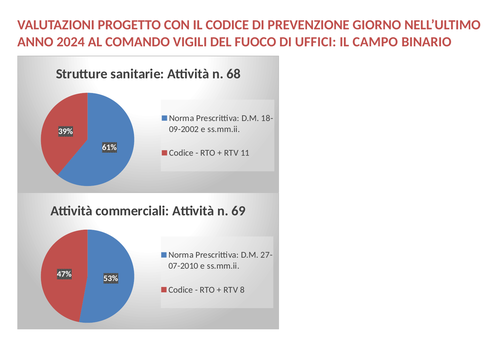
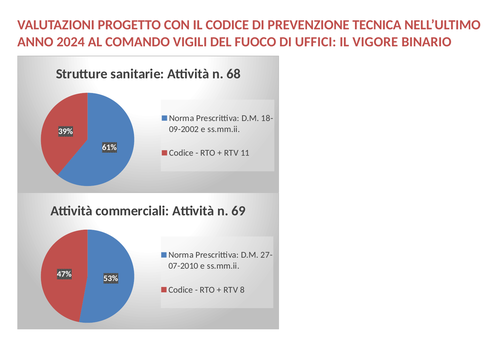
GIORNO: GIORNO -> TECNICA (377, 25)
CAMPO: CAMPO -> VIGORE (375, 42)
